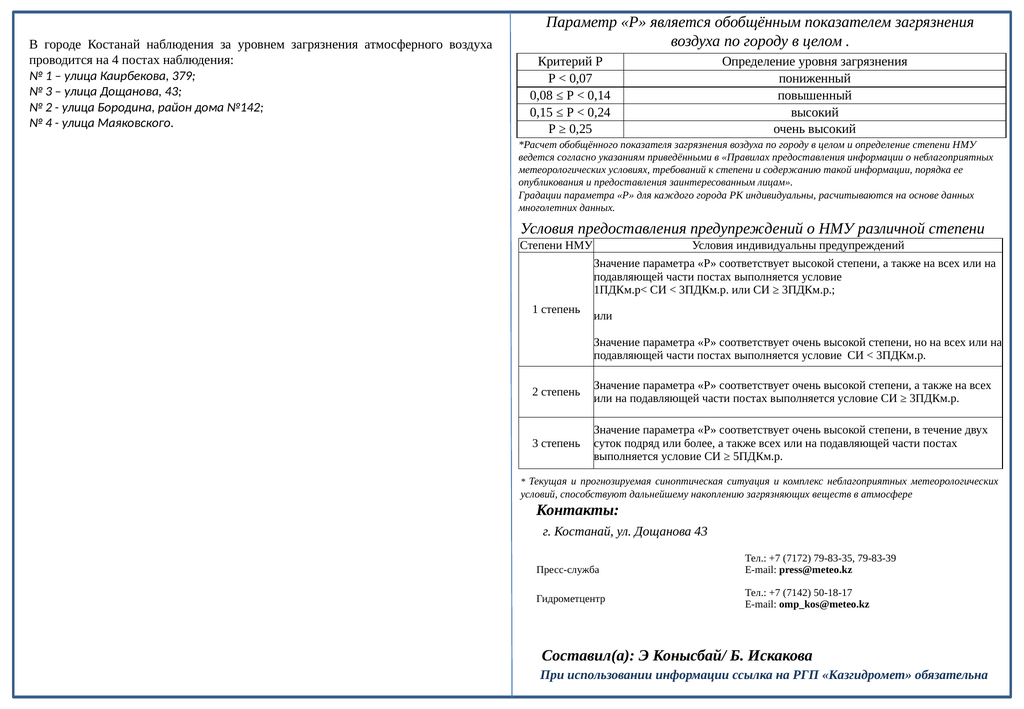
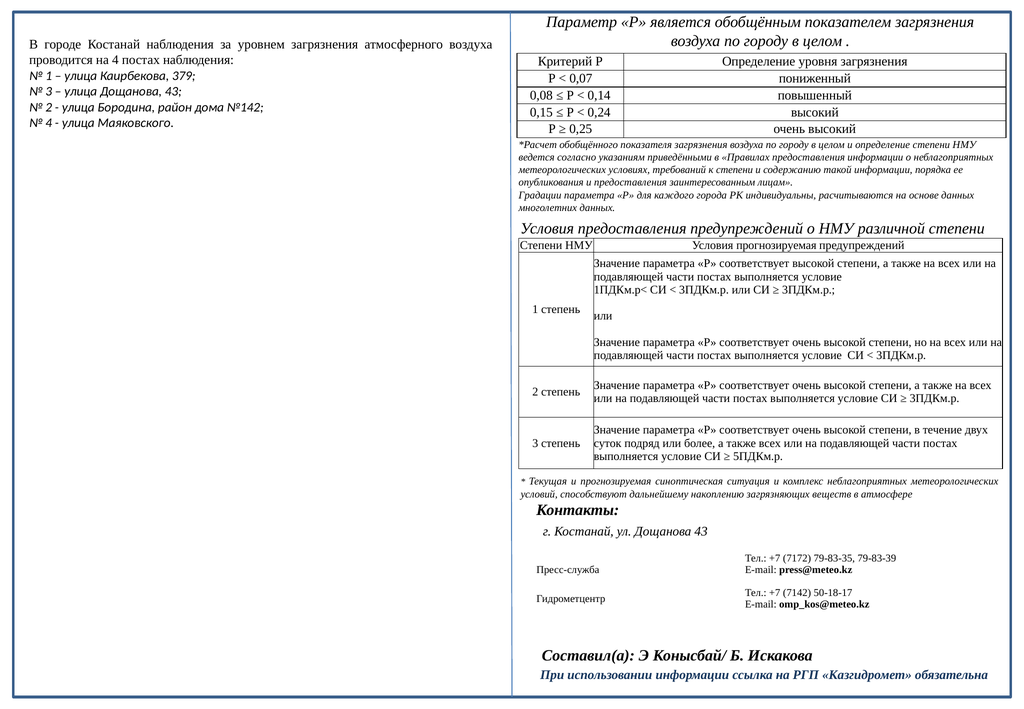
Условия индивидуальны: индивидуальны -> прогнозируемая (776, 245)
